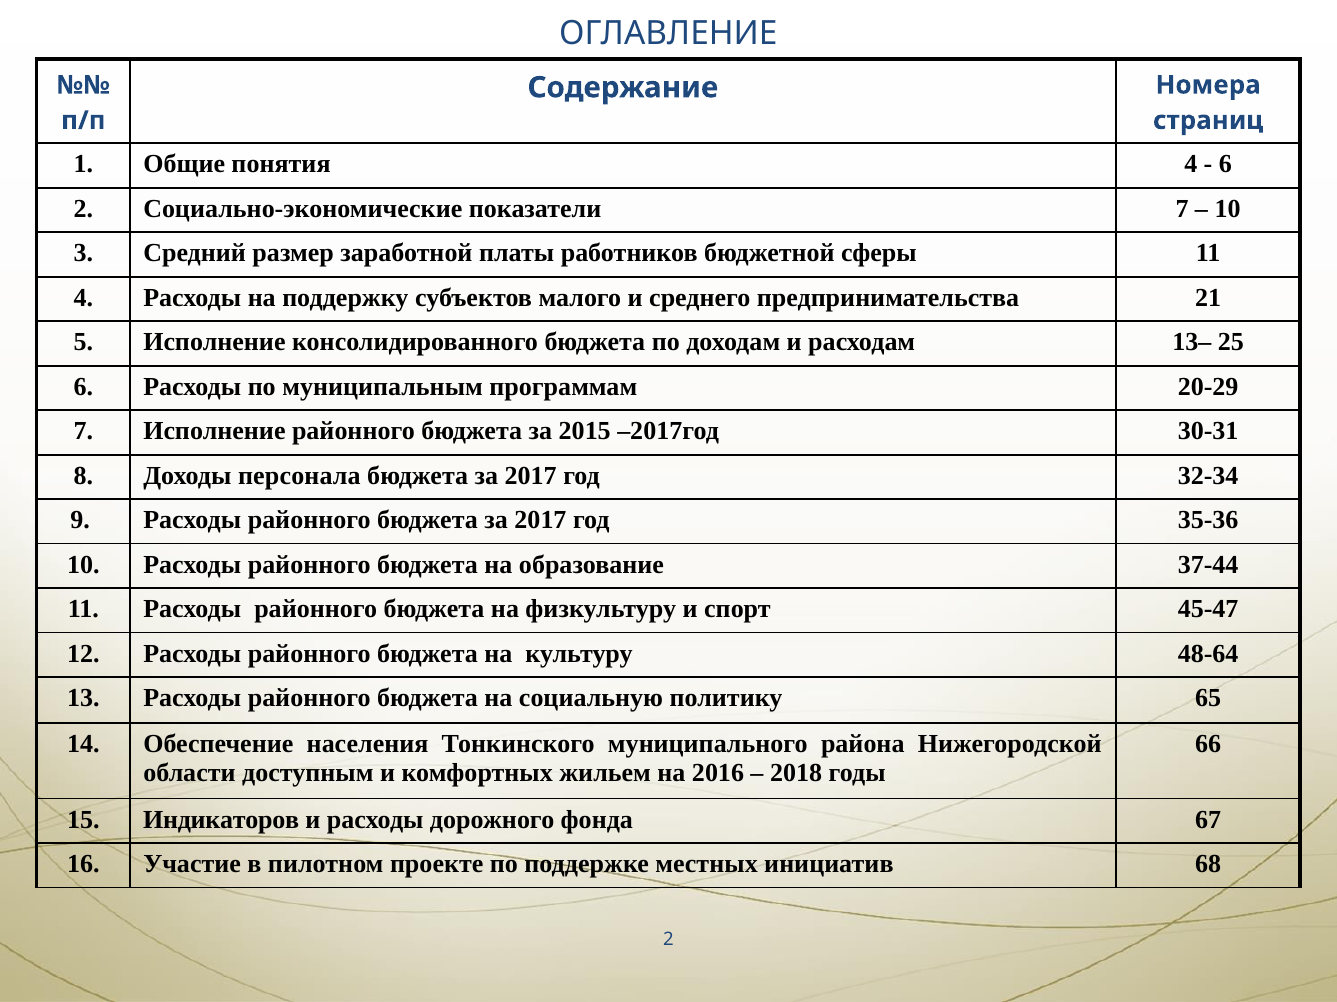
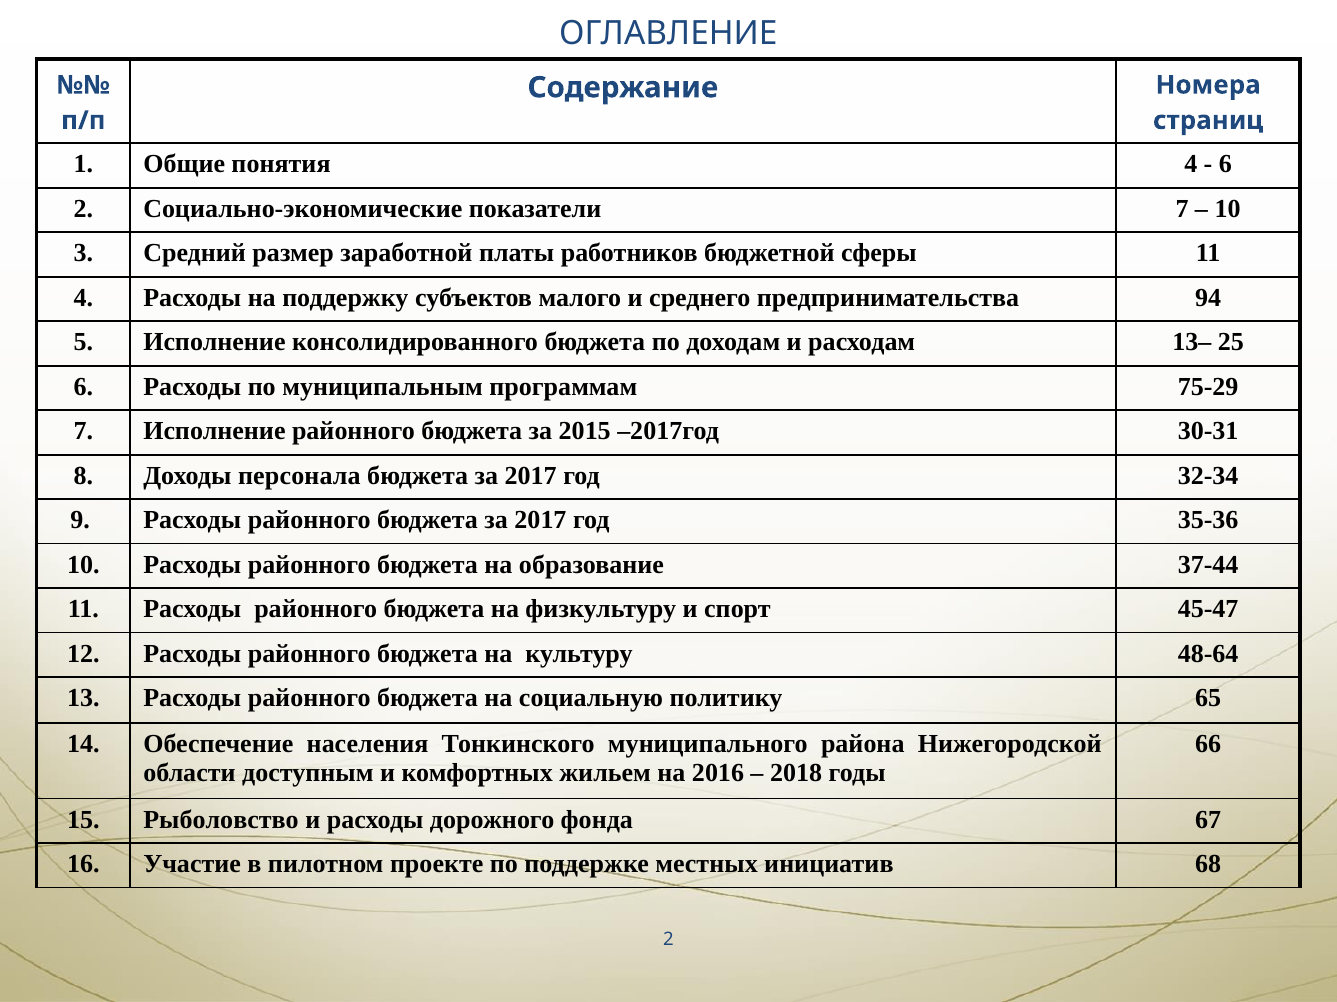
21: 21 -> 94 (1208, 298)
20-29: 20-29 -> 75-29 (1208, 387)
Индикаторов: Индикаторов -> Рыболовство (221, 820)
